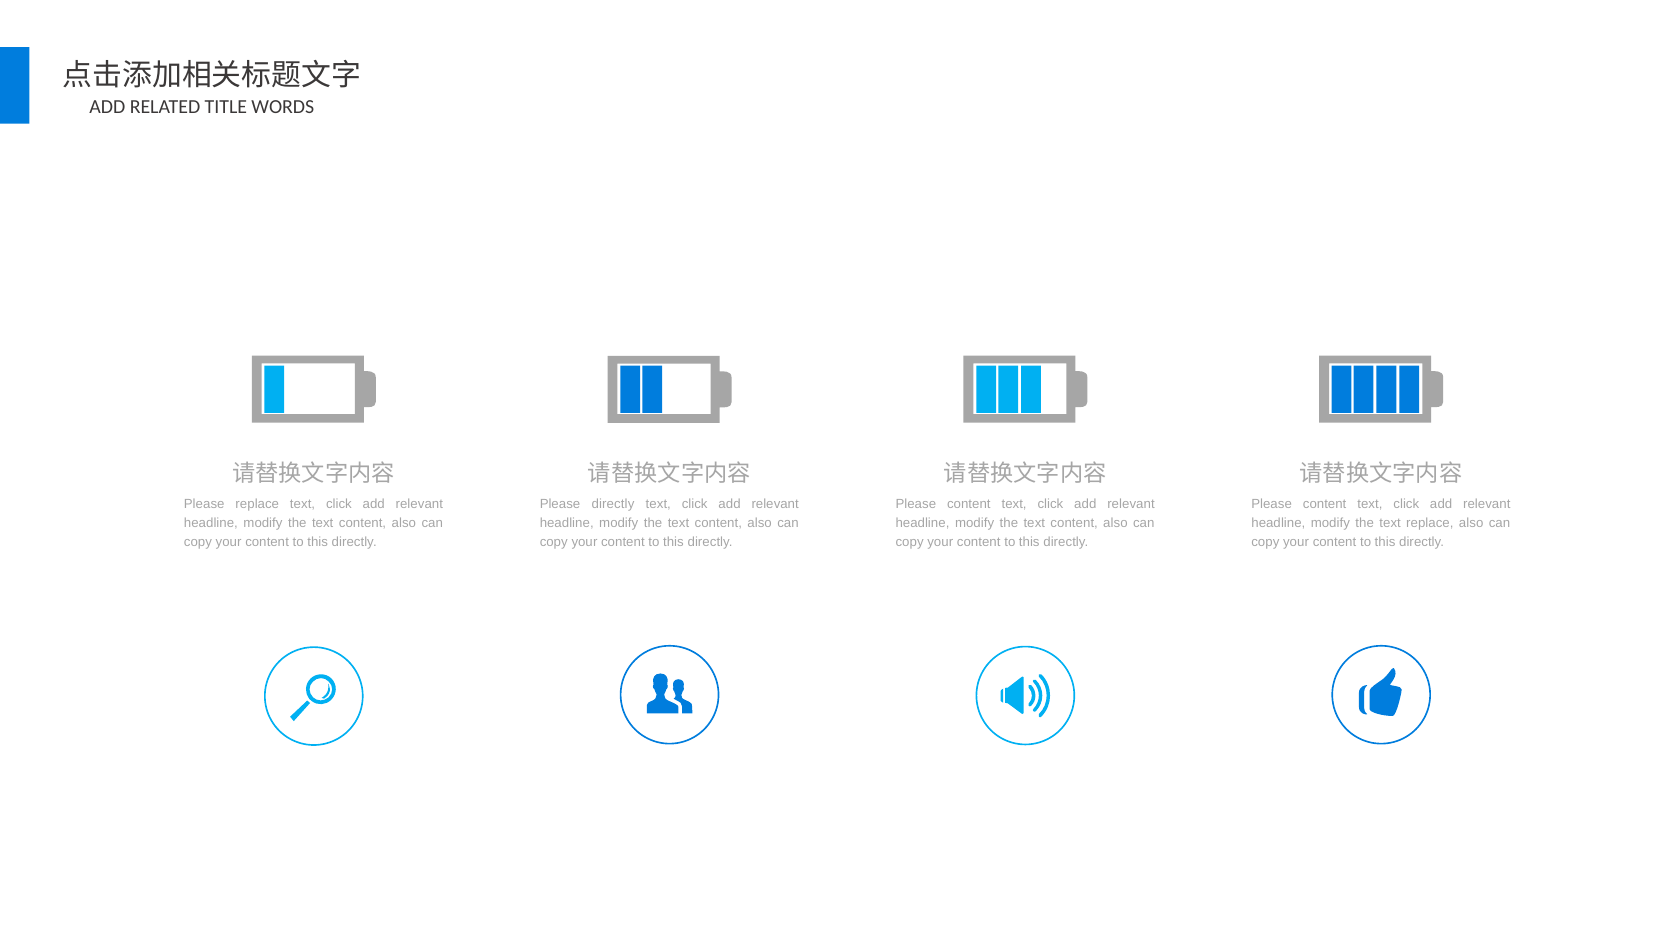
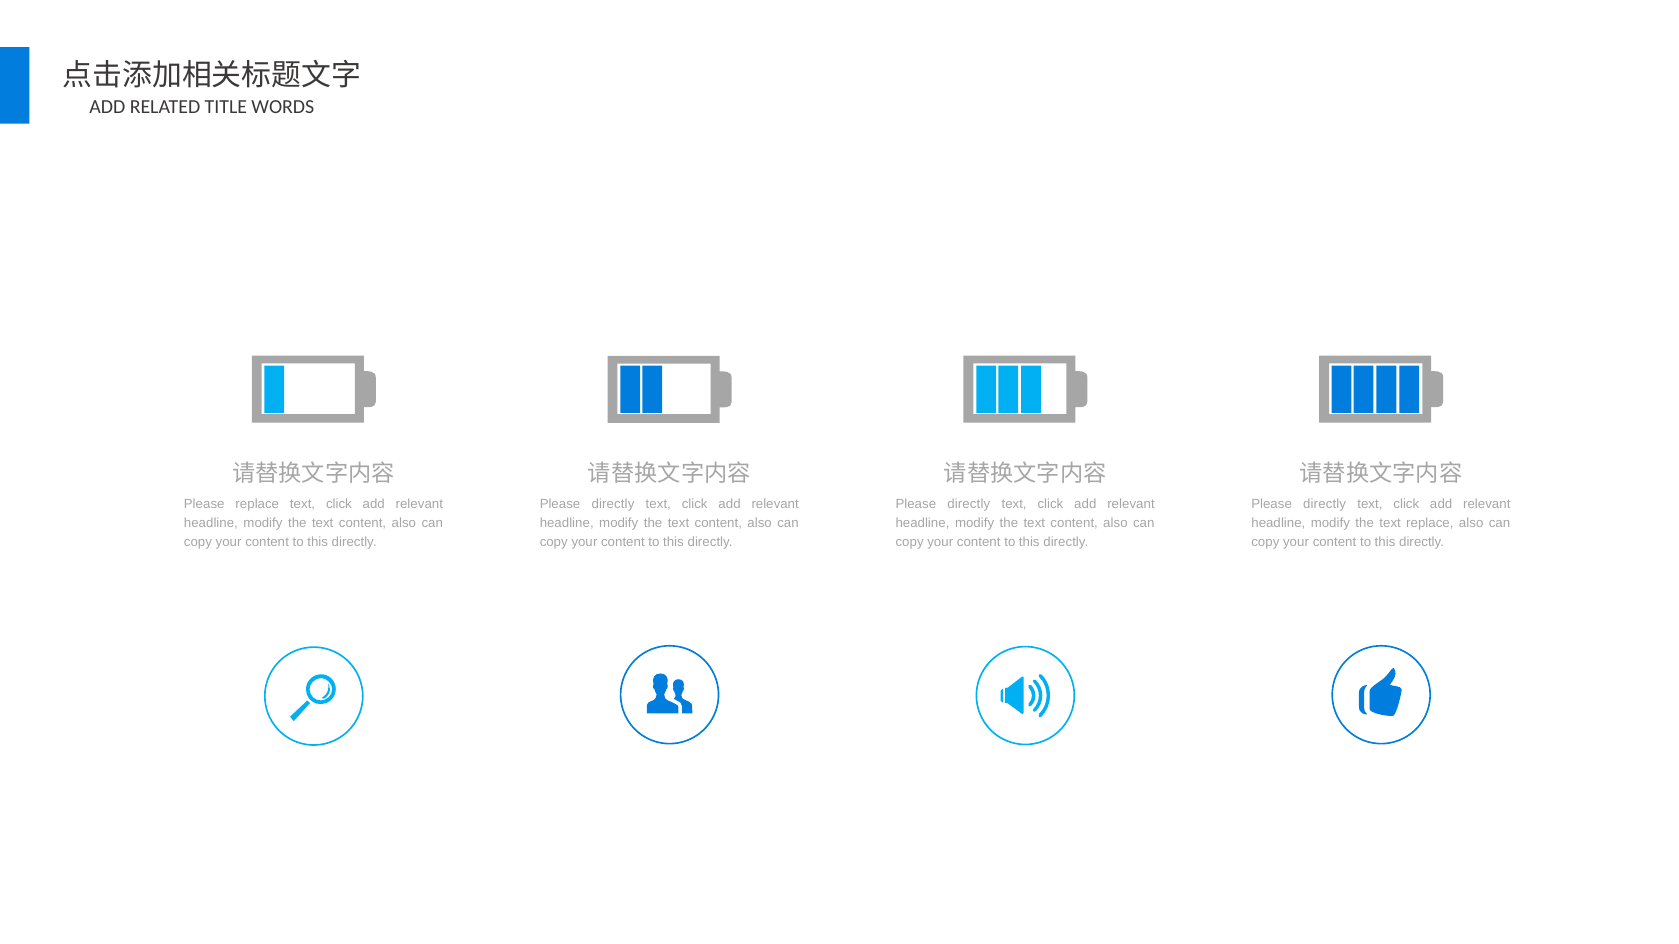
content: content -> directly (969, 505)
content: content -> directly (1325, 505)
